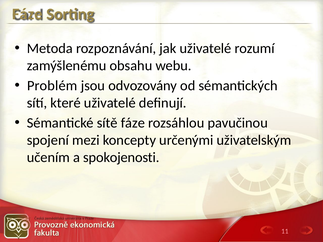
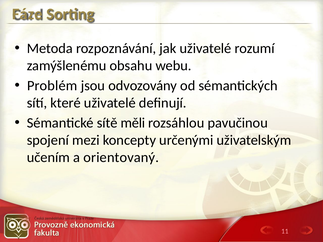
sítě fáze: fáze -> měli (133, 123)
spokojenosti: spokojenosti -> orientovaný (121, 158)
